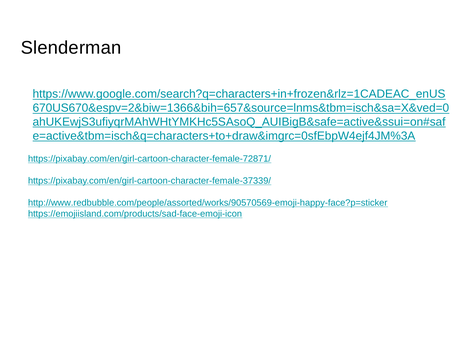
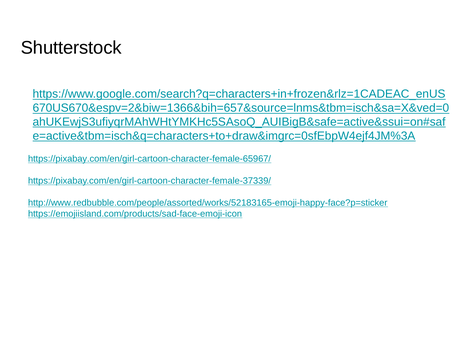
Slenderman: Slenderman -> Shutterstock (71, 48)
https://pixabay.com/en/girl-cartoon-character-female-72871/: https://pixabay.com/en/girl-cartoon-character-female-72871/ -> https://pixabay.com/en/girl-cartoon-character-female-65967/ (149, 159)
http://www.redbubble.com/people/assorted/works/90570569-emoji-happy-face?p=sticker: http://www.redbubble.com/people/assorted/works/90570569-emoji-happy-face?p=sticker -> http://www.redbubble.com/people/assorted/works/52183165-emoji-happy-face?p=sticker (208, 203)
